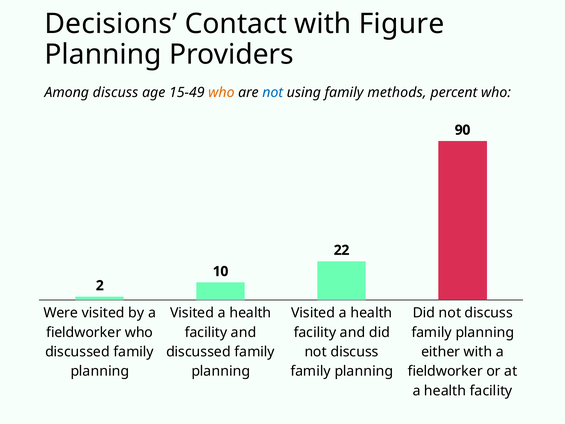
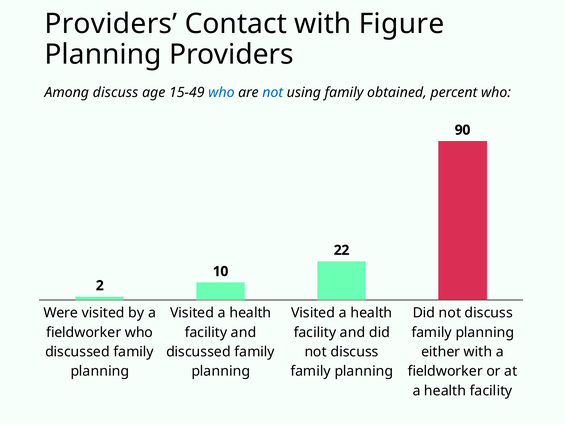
Decisions: Decisions -> Providers (111, 24)
who colour: orange -> blue (221, 92)
methods: methods -> obtained (397, 92)
